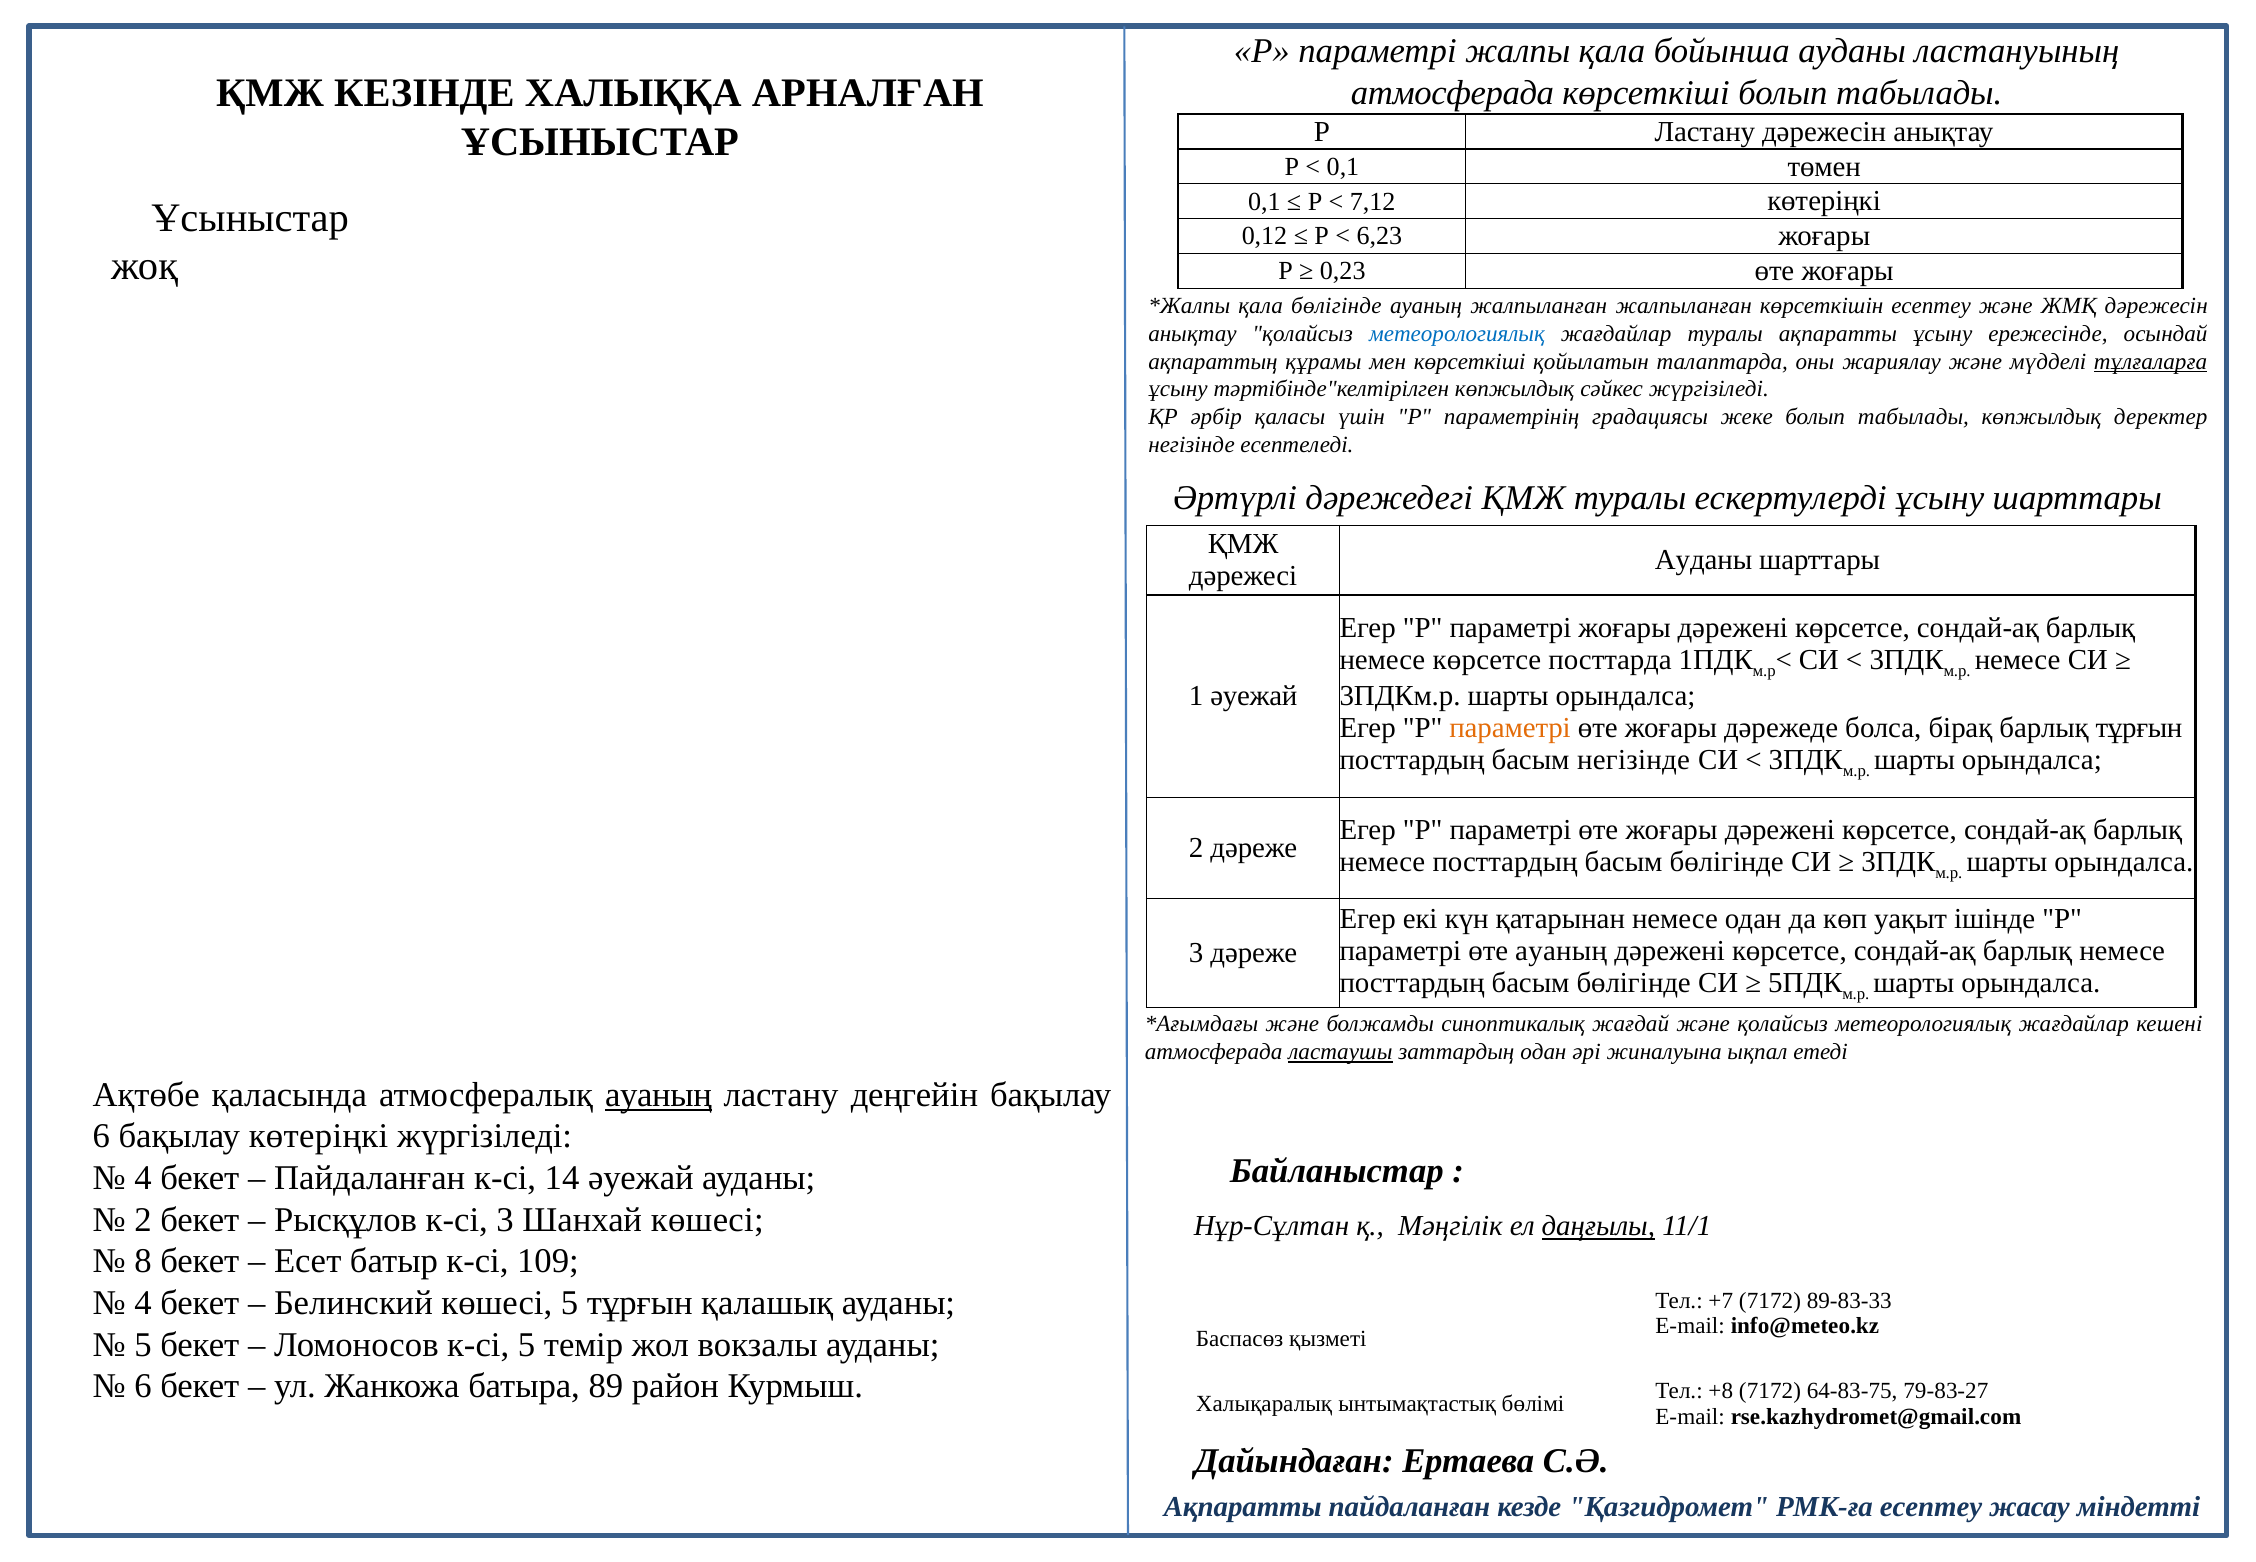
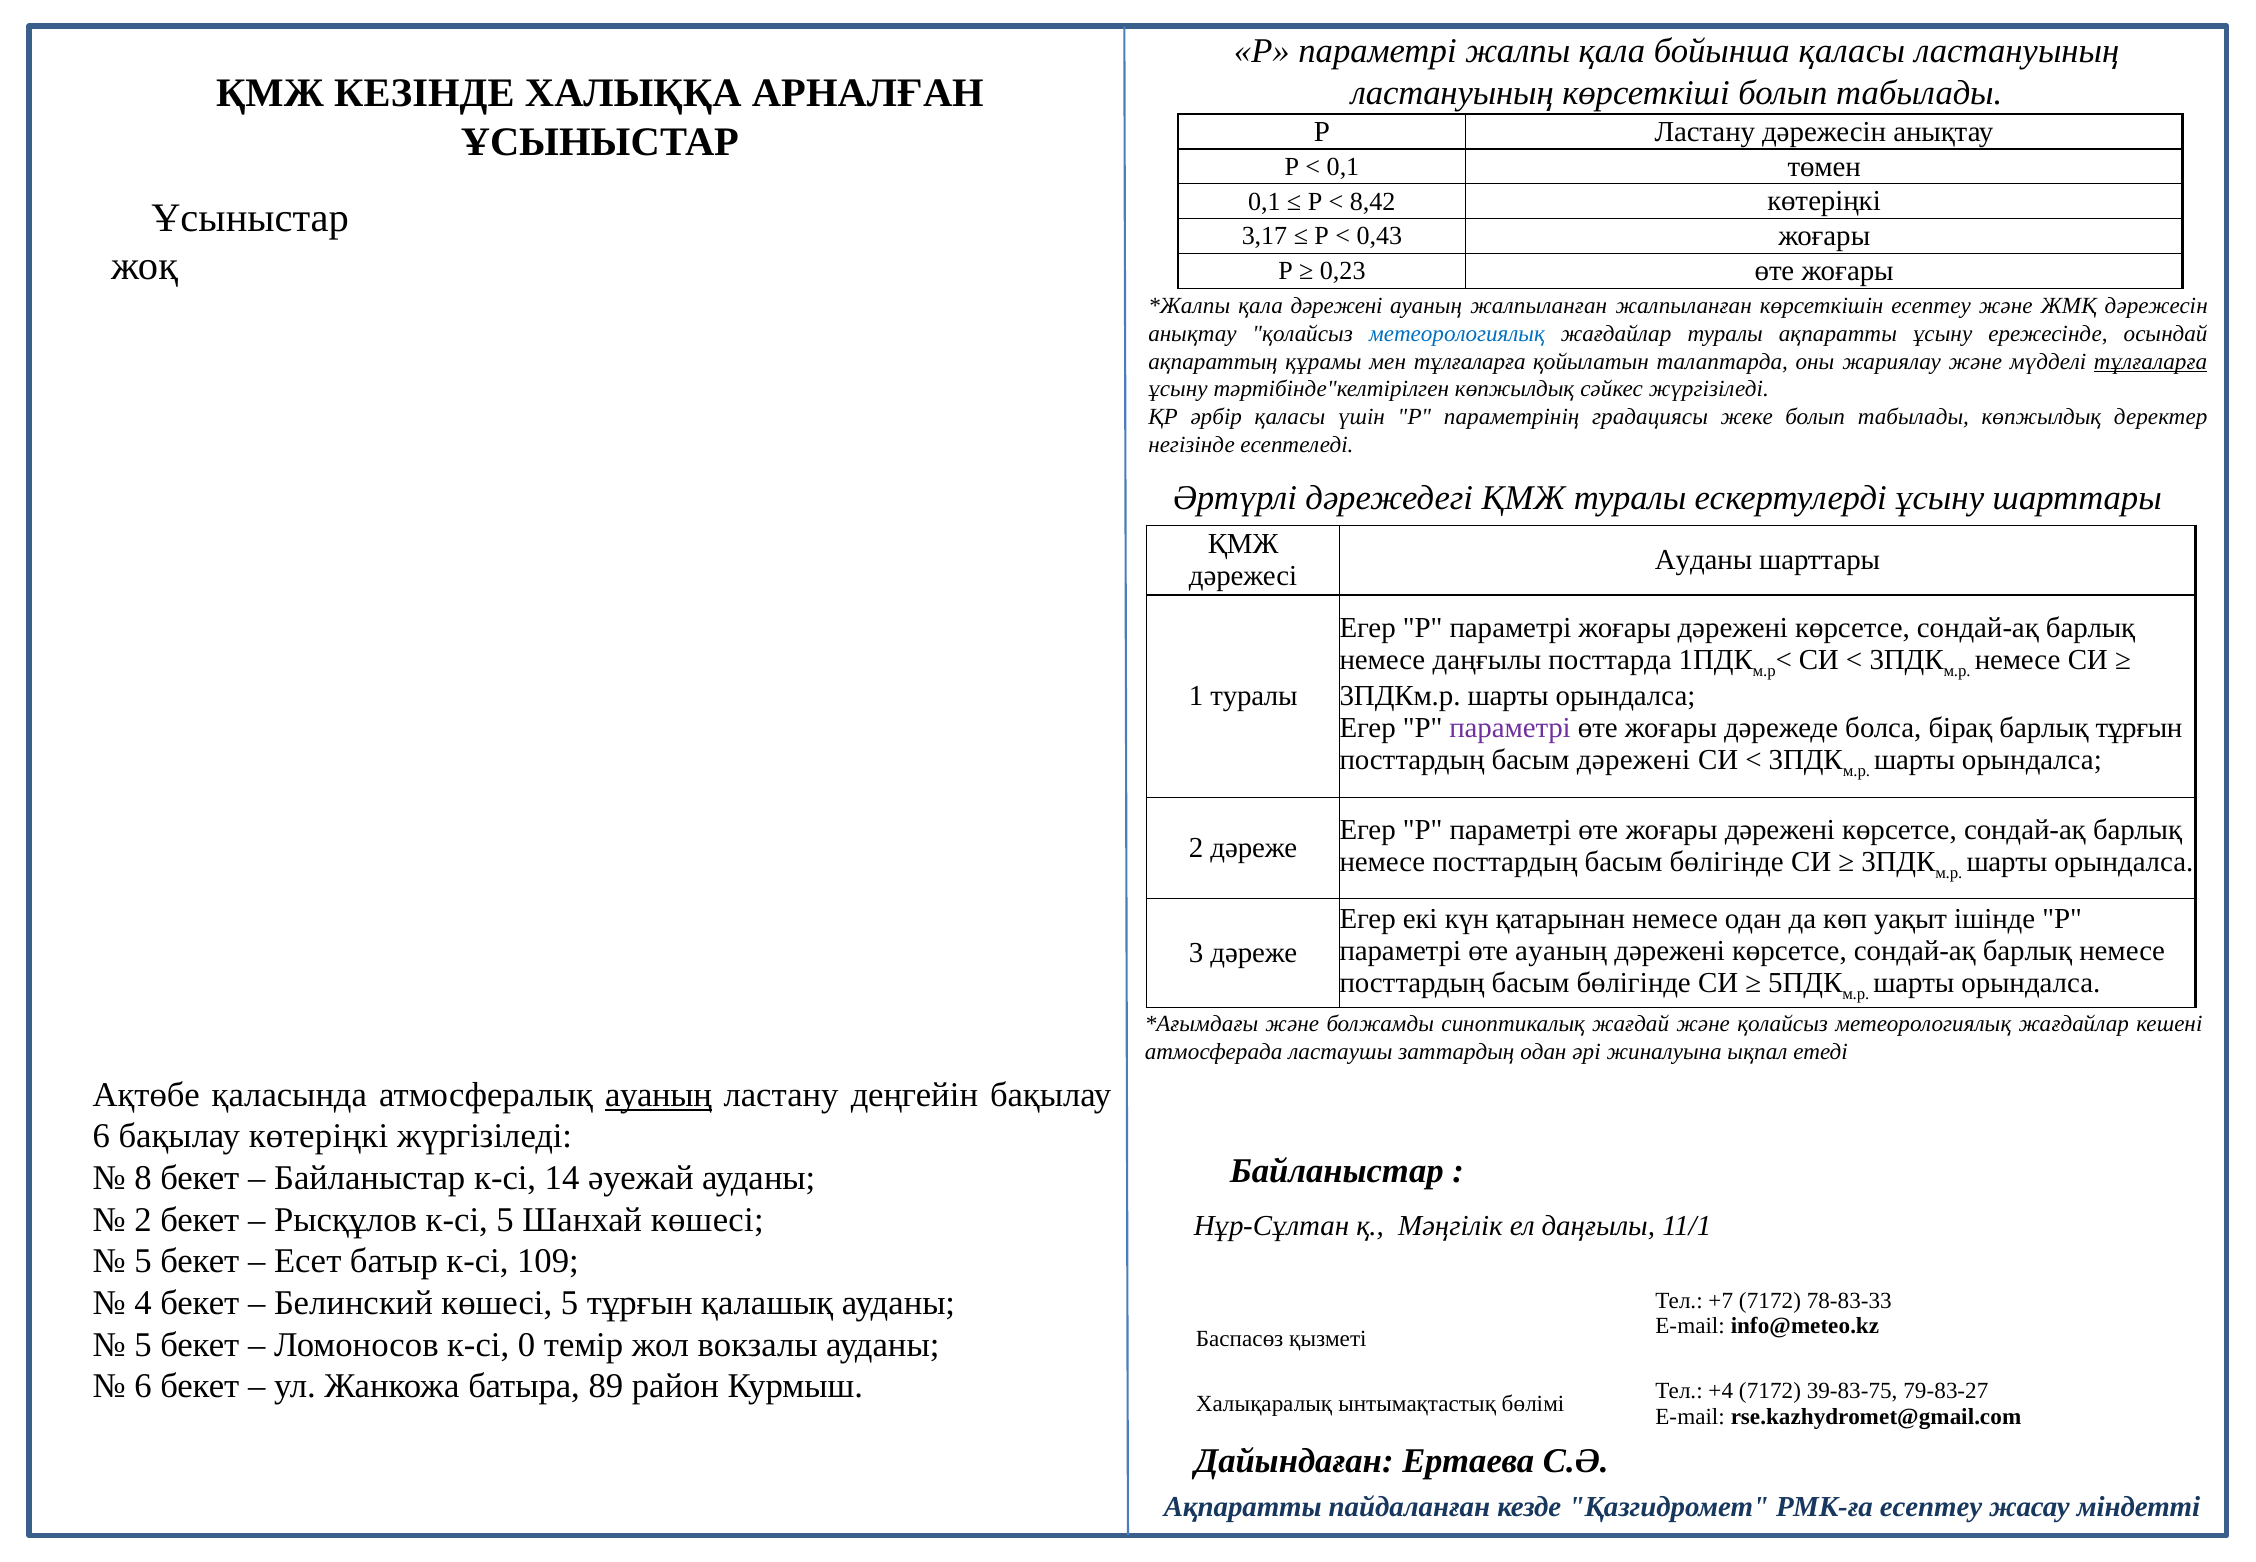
бойынша ауданы: ауданы -> қаласы (1852, 51)
атмосферада: атмосферада -> ластануының (1452, 93)
7,12: 7,12 -> 8,42 (1373, 201)
0,12: 0,12 -> 3,17 (1264, 236)
6,23: 6,23 -> 0,43 (1379, 236)
қала бөлігінде: бөлігінде -> дәрежені (1337, 306)
мен көрсеткіші: көрсеткіші -> тұлғаларға (1470, 362)
немесе көрсетсе: көрсетсе -> даңғылы (1487, 660)
1 әуежай: әуежай -> туралы (1254, 696)
параметрі colour: orange -> purple (1510, 728)
басым негізінде: негізінде -> дәрежені (1634, 760)
ластаушы underline: present -> none (1340, 1052)
4: 4 -> 8 (143, 1178)
Пайдаланған: Пайдаланған -> Байланыстар (370, 1178)
к-сі 3: 3 -> 5 (505, 1219)
даңғылы underline: present -> none (1598, 1226)
8: 8 -> 5 (143, 1261)
89-83-33: 89-83-33 -> 78-83-33 (1849, 1300)
к-сі 5: 5 -> 0 (527, 1344)
+8: +8 -> +4 (1721, 1391)
64-83-75: 64-83-75 -> 39-83-75 (1852, 1391)
